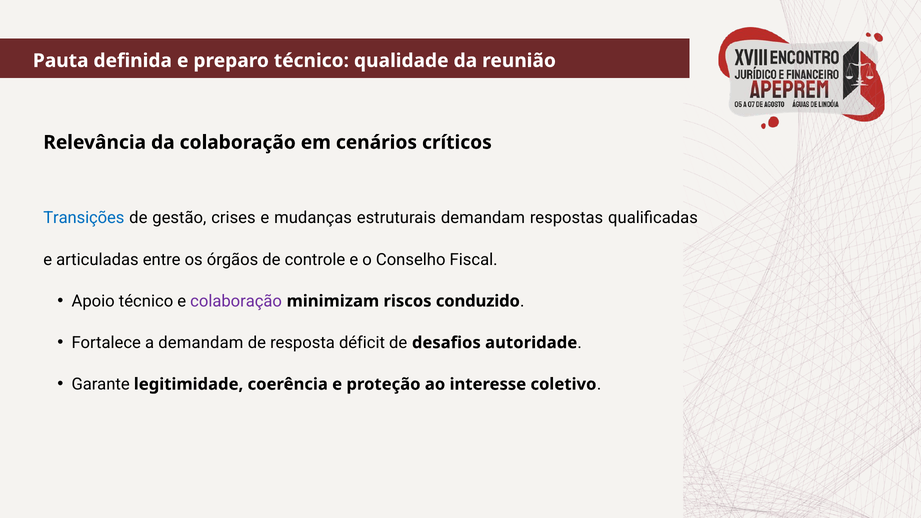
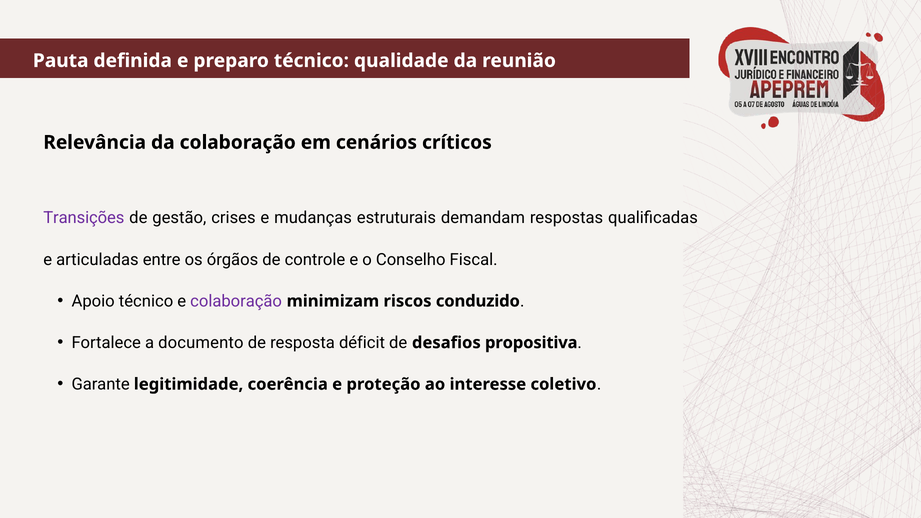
Transições colour: blue -> purple (84, 218)
a demandam: demandam -> documento (201, 343)
autoridade: autoridade -> propositiva (531, 343)
